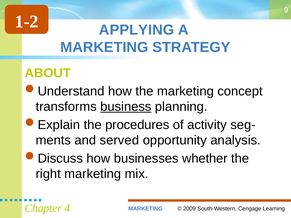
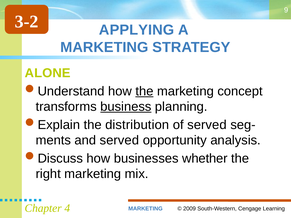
1-2: 1-2 -> 3-2 (27, 22)
ABOUT: ABOUT -> ALONE (48, 73)
the underline: none -> present (144, 91)
procedures: procedures -> distribution (137, 125)
of activity: activity -> served (207, 125)
